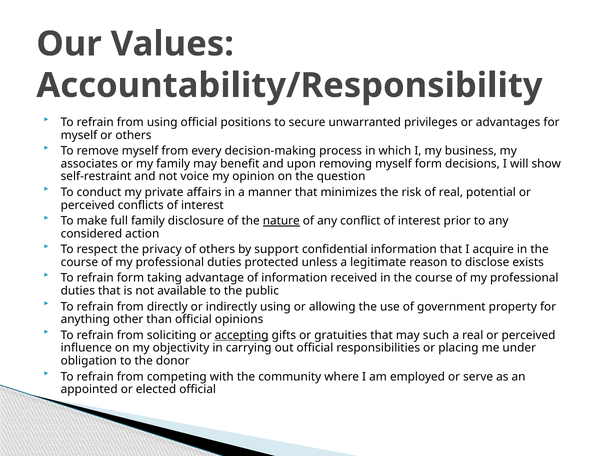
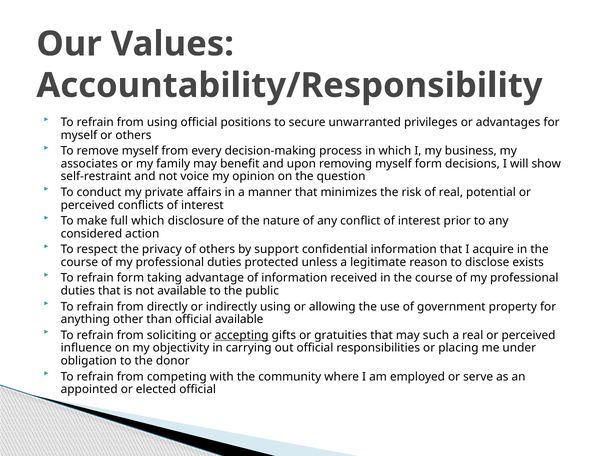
full family: family -> which (148, 221)
nature underline: present -> none (281, 221)
official opinions: opinions -> available (239, 319)
